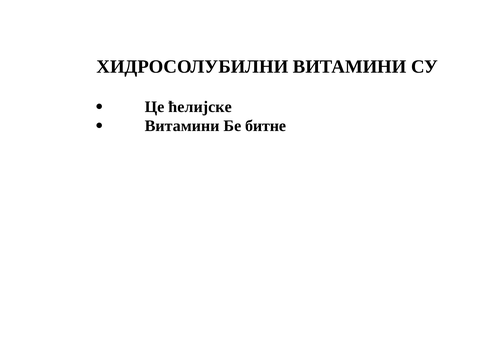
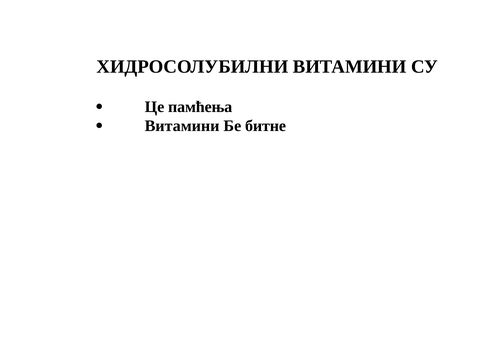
ћелијске: ћелијске -> памћења (200, 107)
